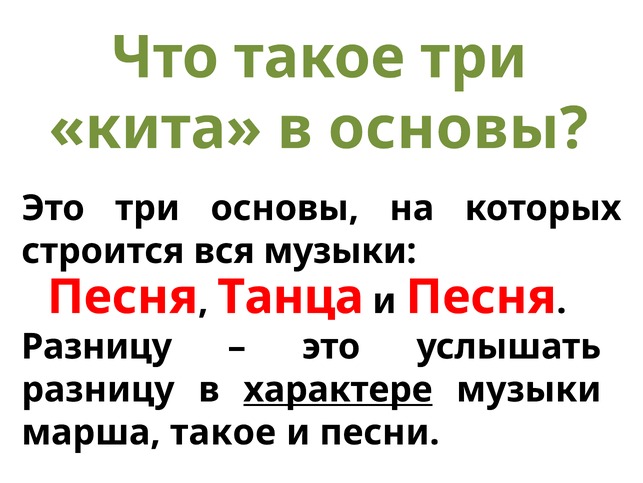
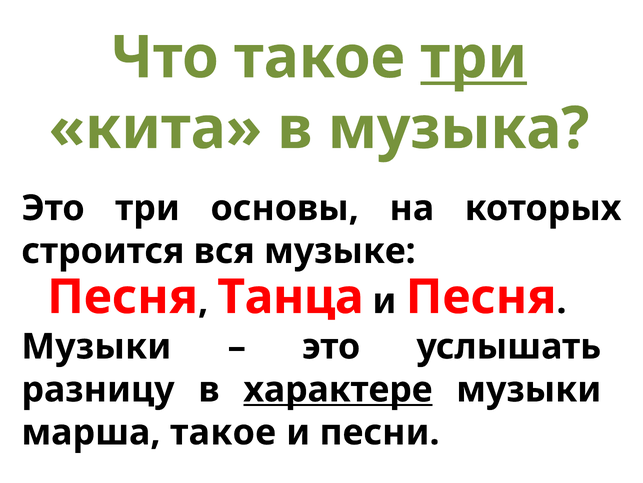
три underline: none -> present (474, 58)
в основы: основы -> музыка (459, 128)
вся музыки: музыки -> музыке (340, 251)
Разницу: Разницу -> Музыки (96, 346)
